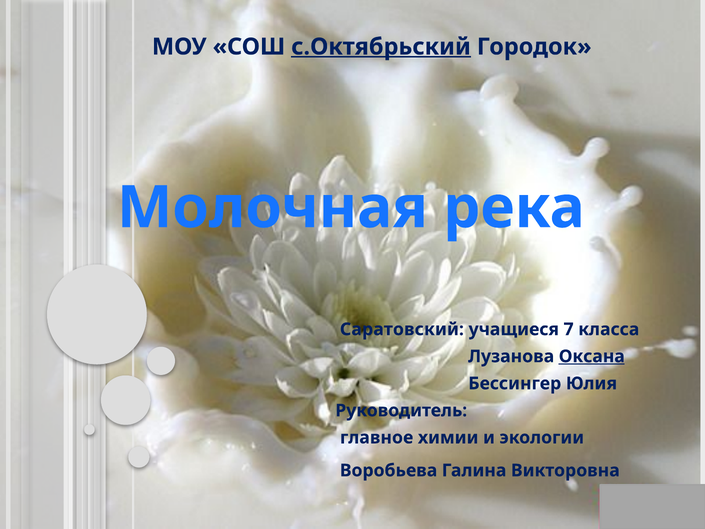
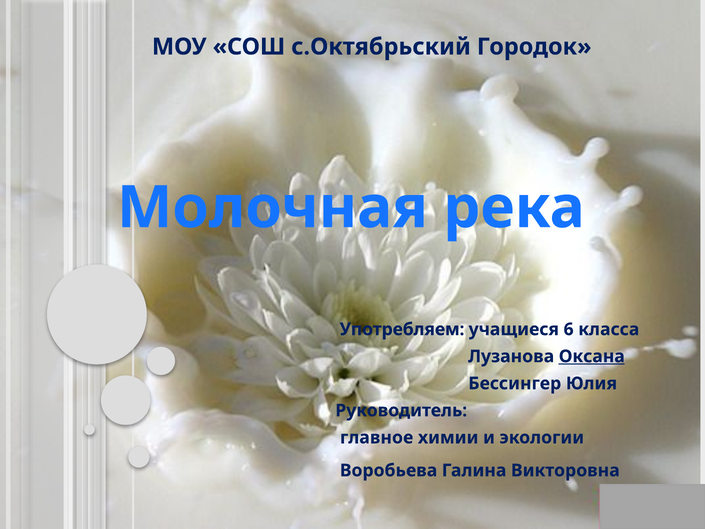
с.Октябрьский underline: present -> none (381, 47)
Саратовский: Саратовский -> Употребляем (402, 329)
7: 7 -> 6 (569, 329)
